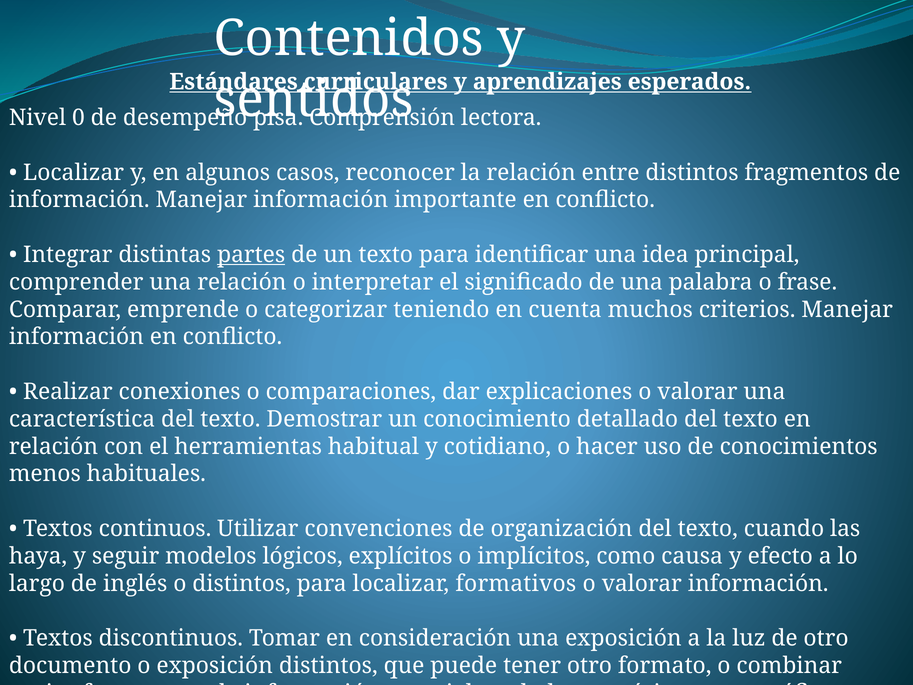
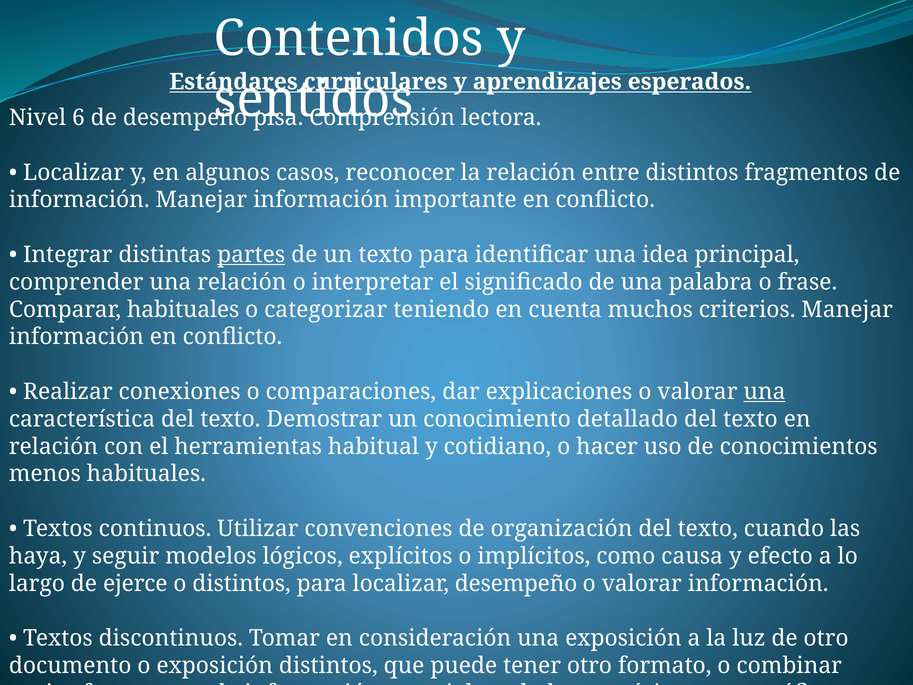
0: 0 -> 6 (78, 118)
Comparar emprende: emprende -> habituales (183, 309)
una underline: none -> present (764, 392)
inglés: inglés -> ejerce (135, 583)
localizar formativos: formativos -> desempeño (516, 583)
